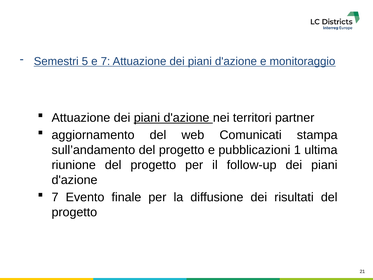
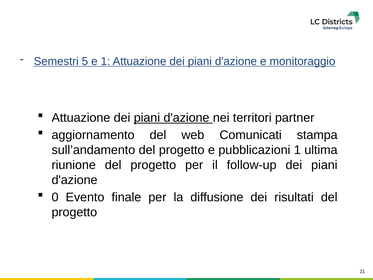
e 7: 7 -> 1 (105, 61)
7: 7 -> 0 (55, 197)
